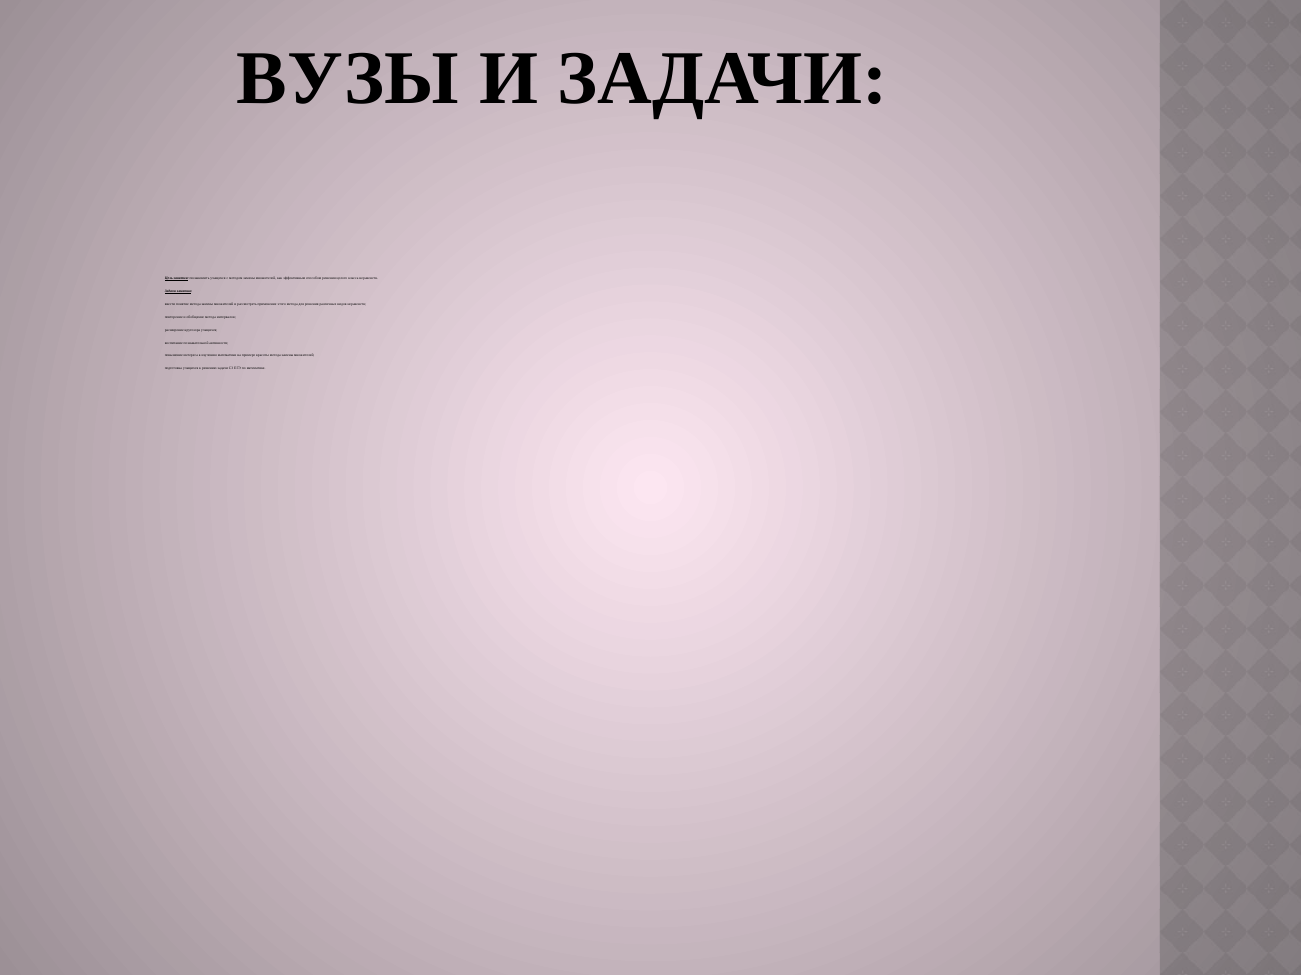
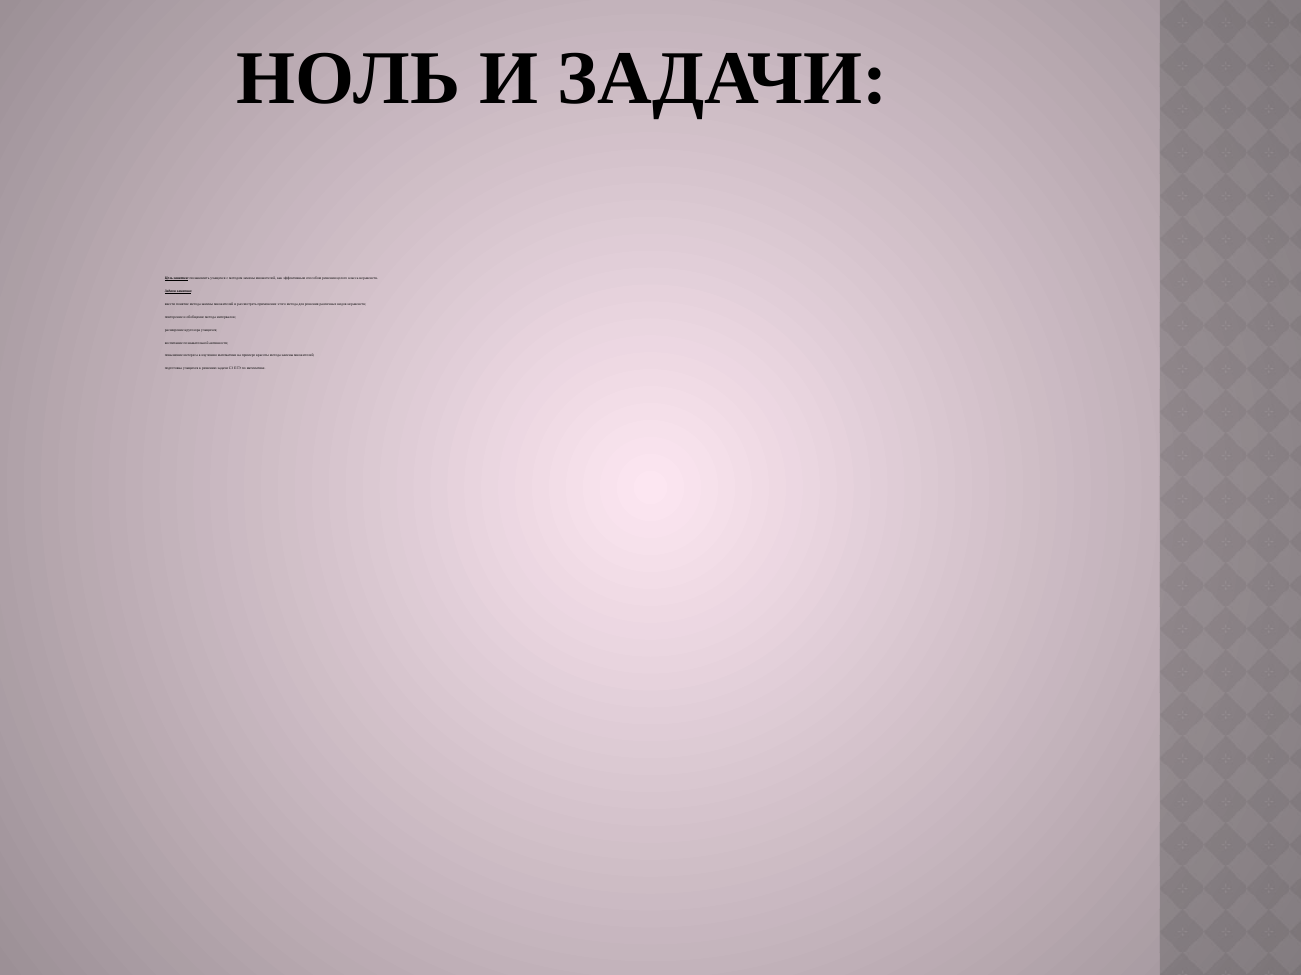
ВУЗЫ: ВУЗЫ -> НОЛЬ (348, 78)
